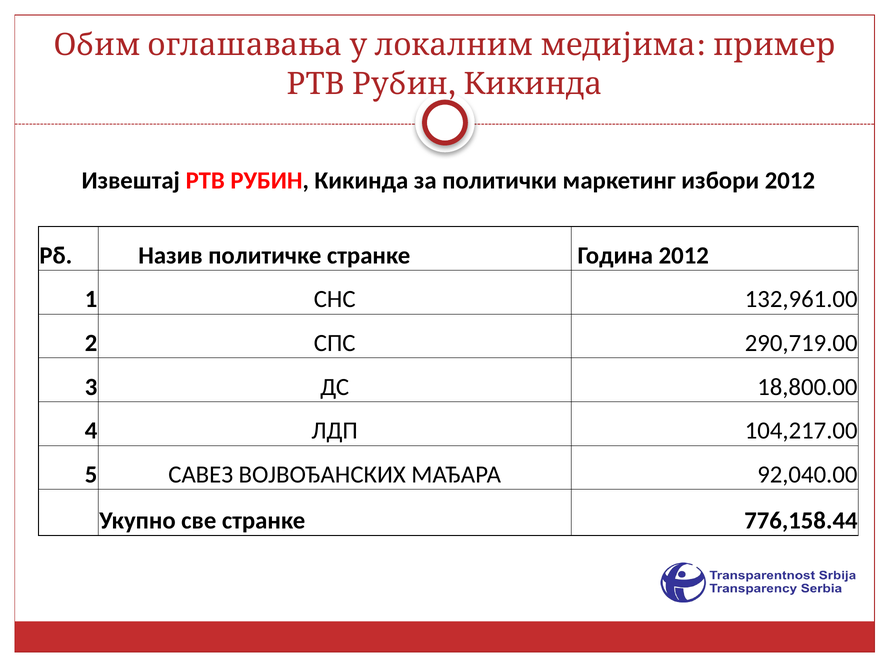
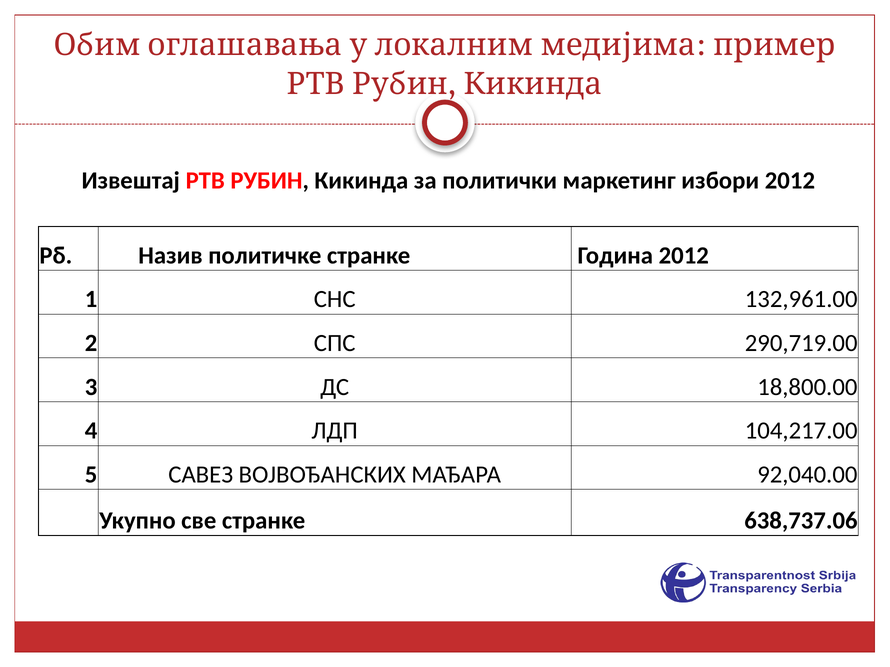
776,158.44: 776,158.44 -> 638,737.06 (801, 521)
